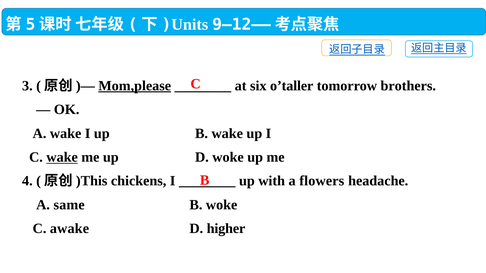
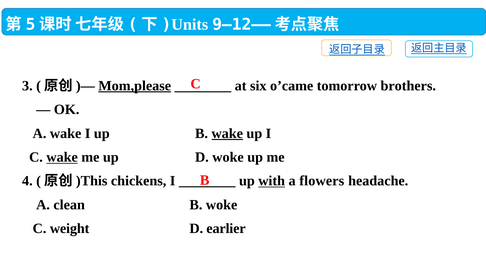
o’taller: o’taller -> o’came (292, 86)
wake underline: none -> present (227, 134)
with underline: none -> present (272, 181)
same: same -> clean (69, 205)
awake: awake -> weight (70, 229)
higher: higher -> earlier (226, 229)
